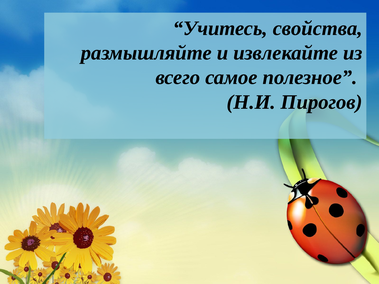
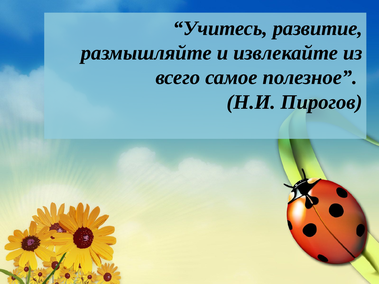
свойства: свойства -> развитие (318, 28)
